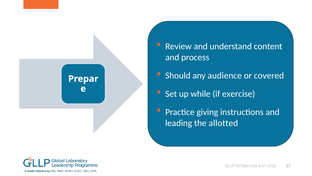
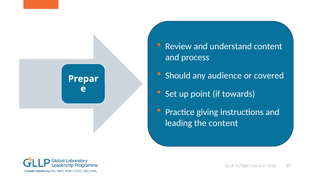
while: while -> point (200, 94)
exercise: exercise -> towards (239, 94)
the allotted: allotted -> content (223, 123)
